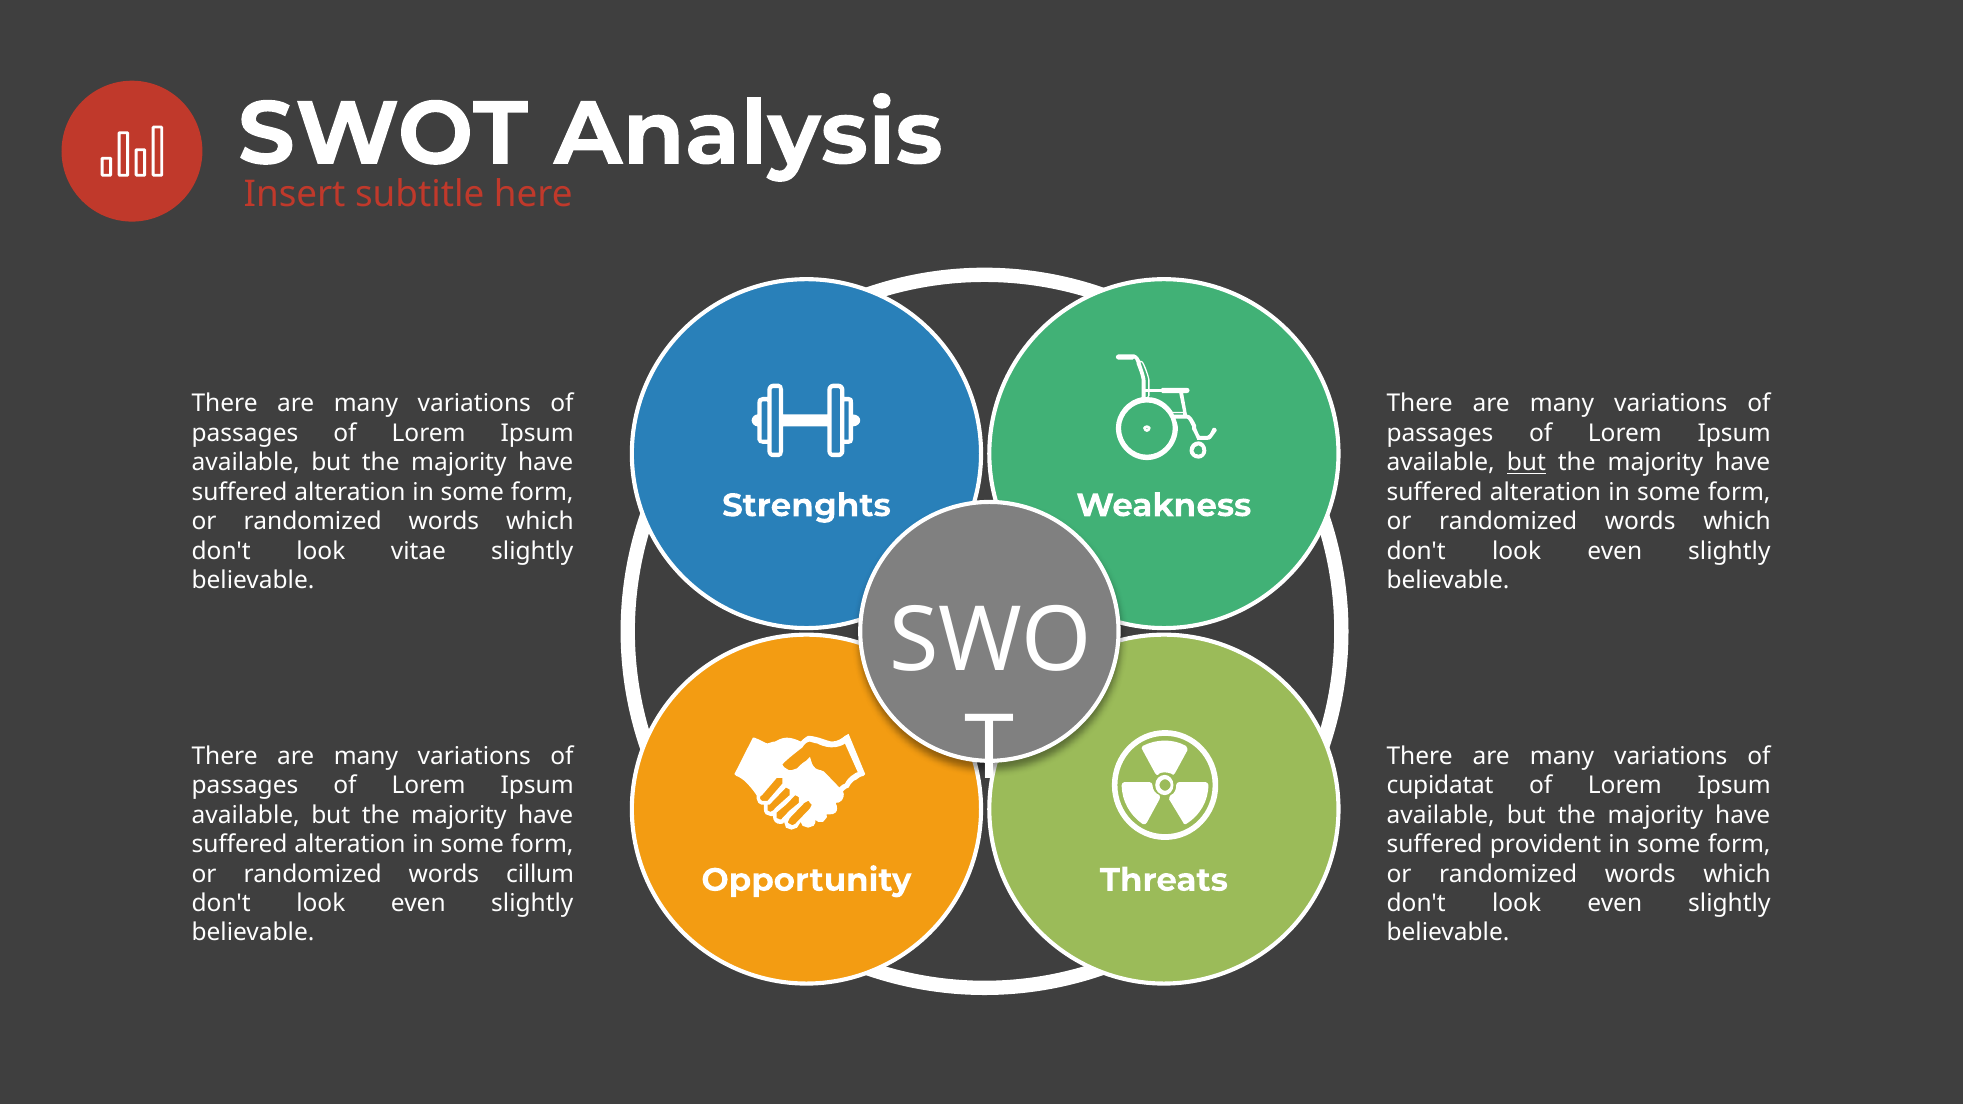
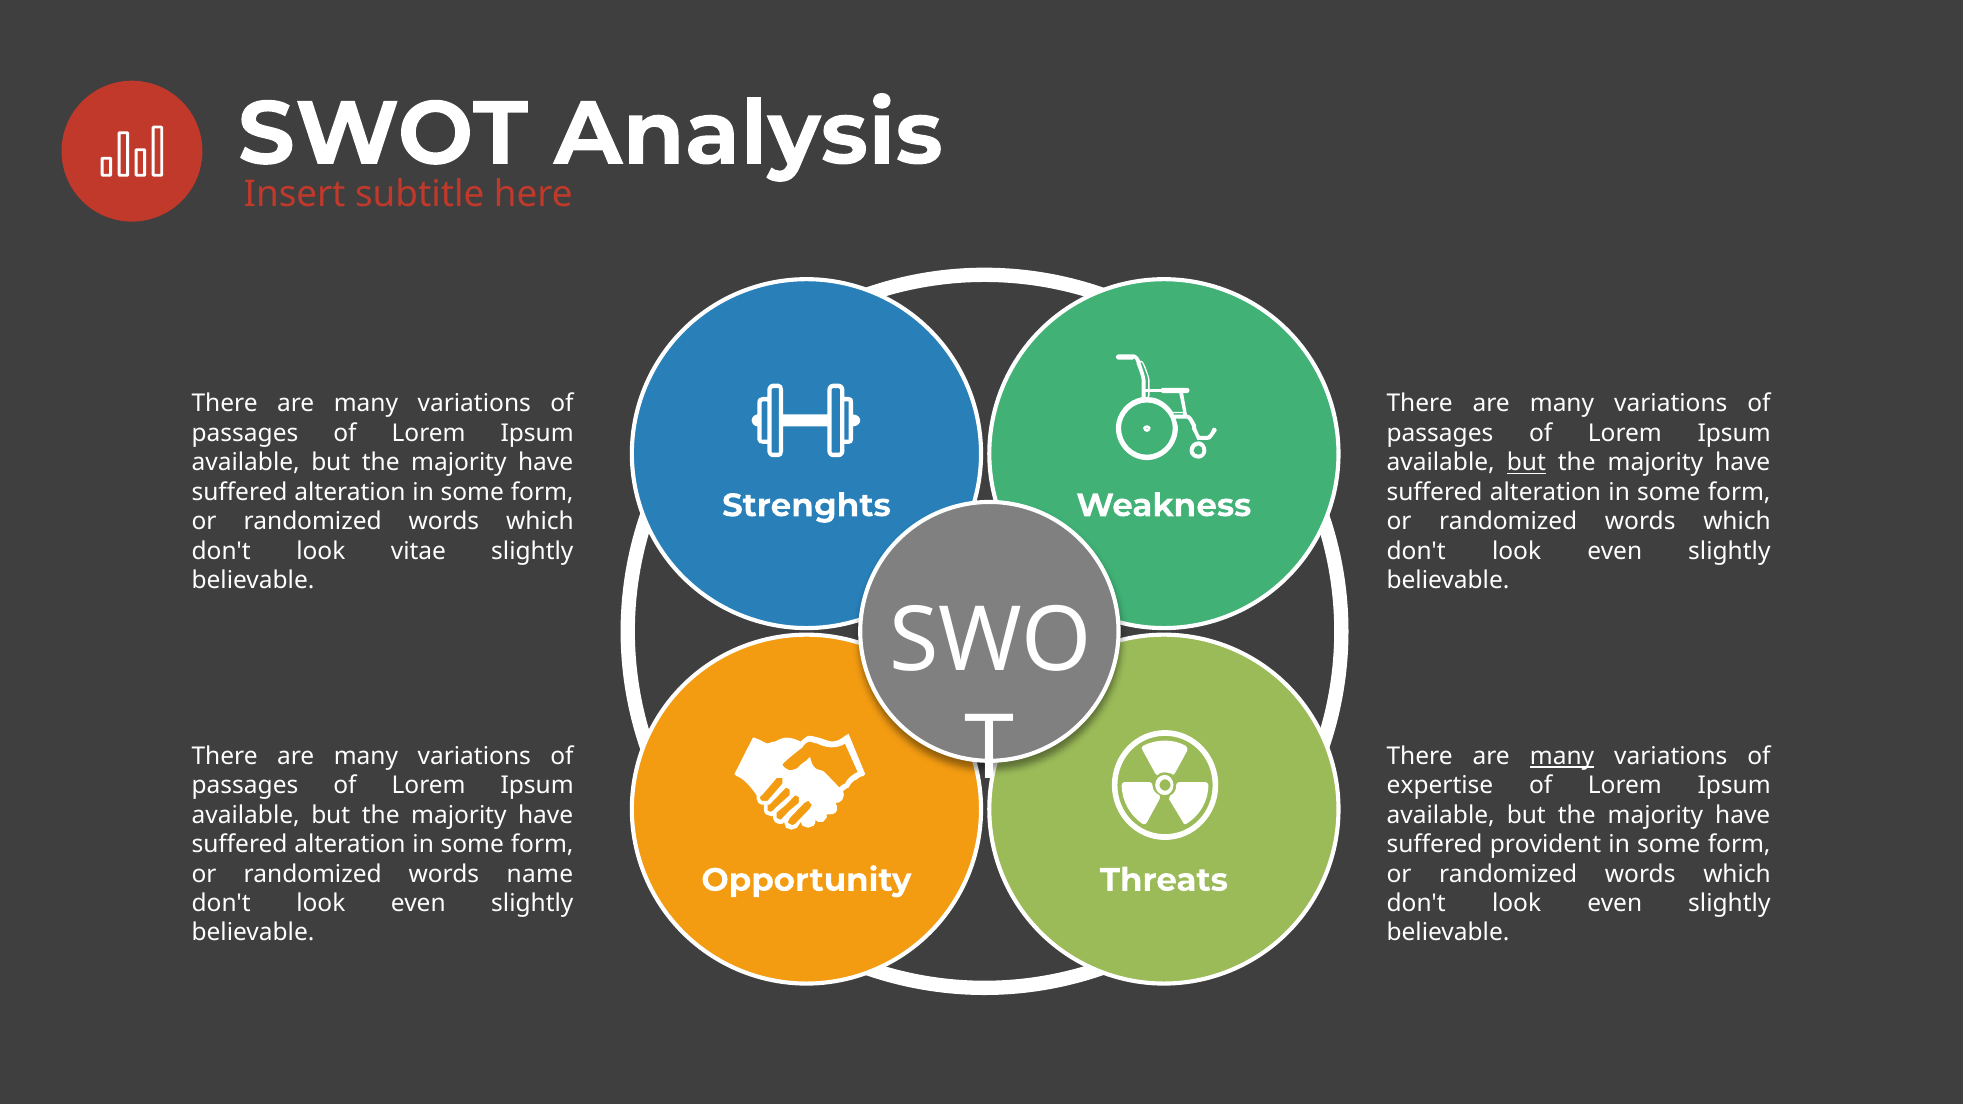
many underline: none -> present (1562, 756)
cupidatat: cupidatat -> expertise (1440, 786)
cillum: cillum -> name (540, 874)
